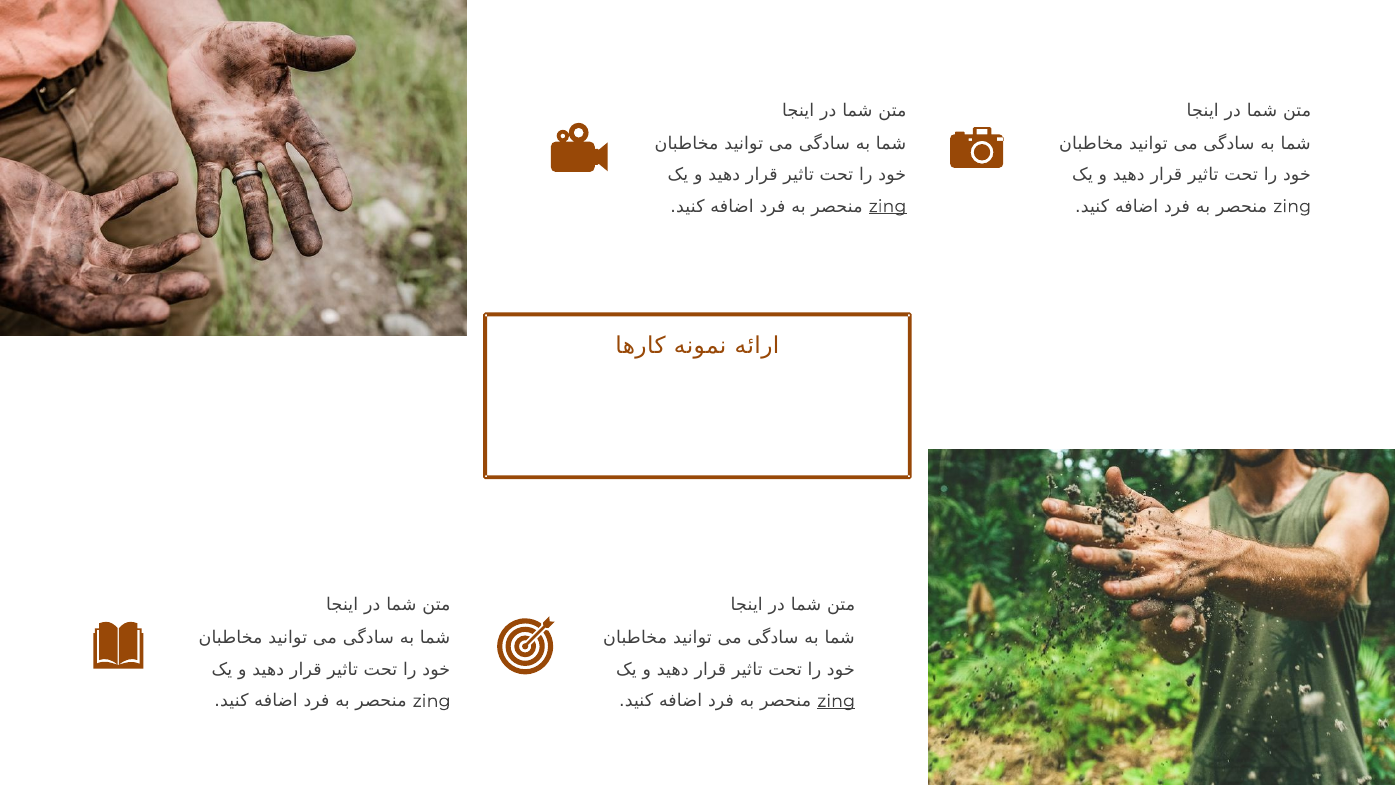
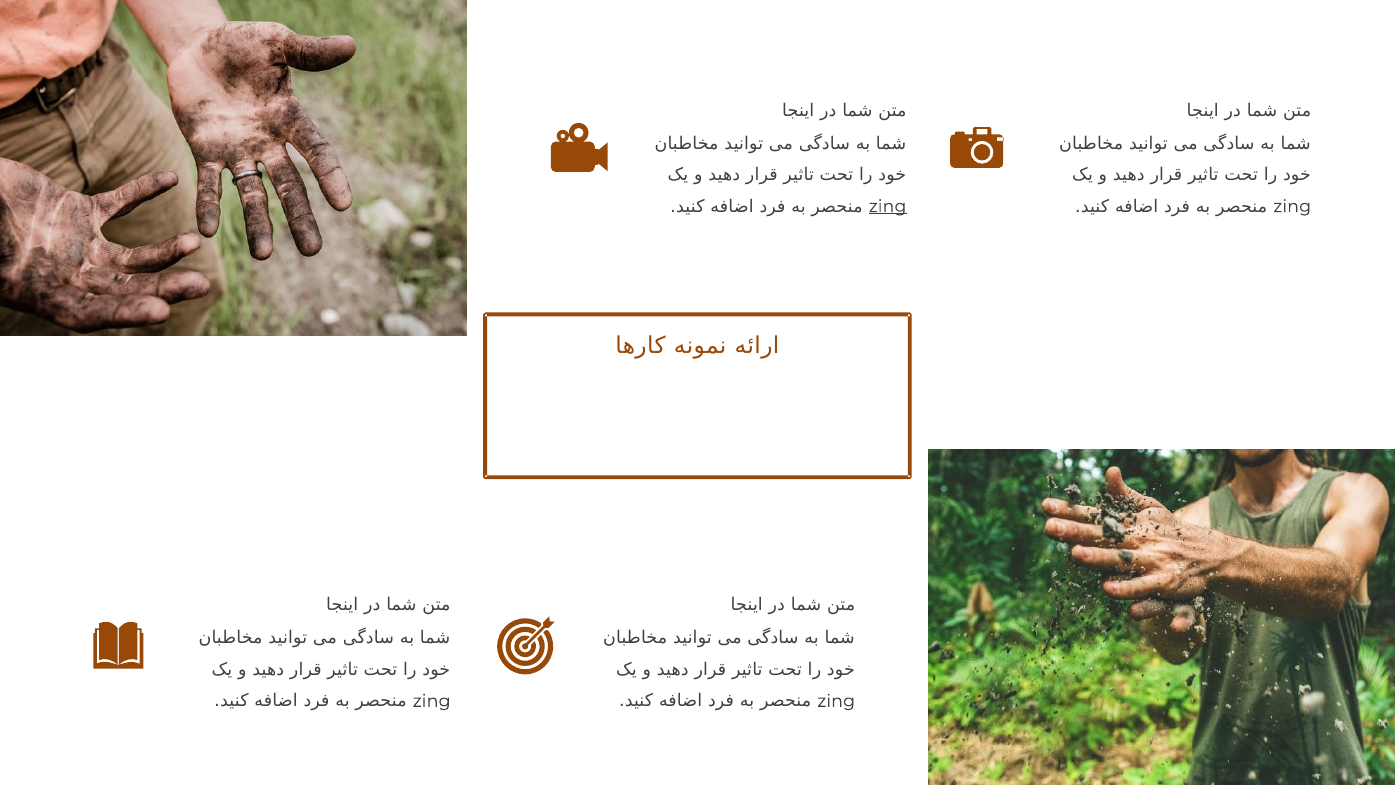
zing underline: present -> none (836, 701)
